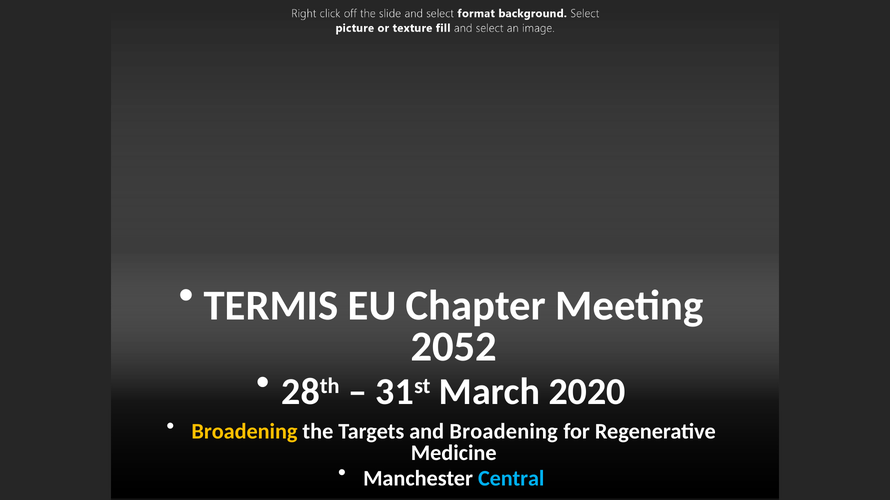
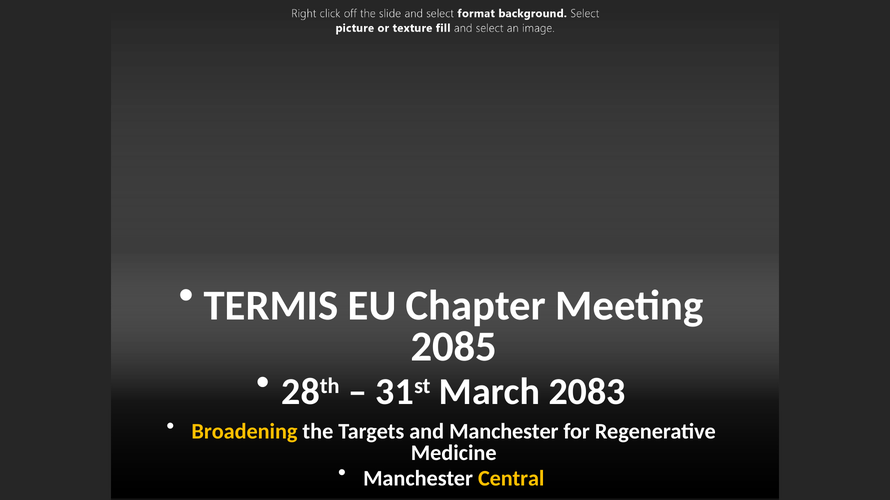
2052: 2052 -> 2085 (454, 347)
2020: 2020 -> 2083 (587, 392)
and Broadening: Broadening -> Manchester (504, 432)
Central colour: light blue -> yellow (511, 479)
